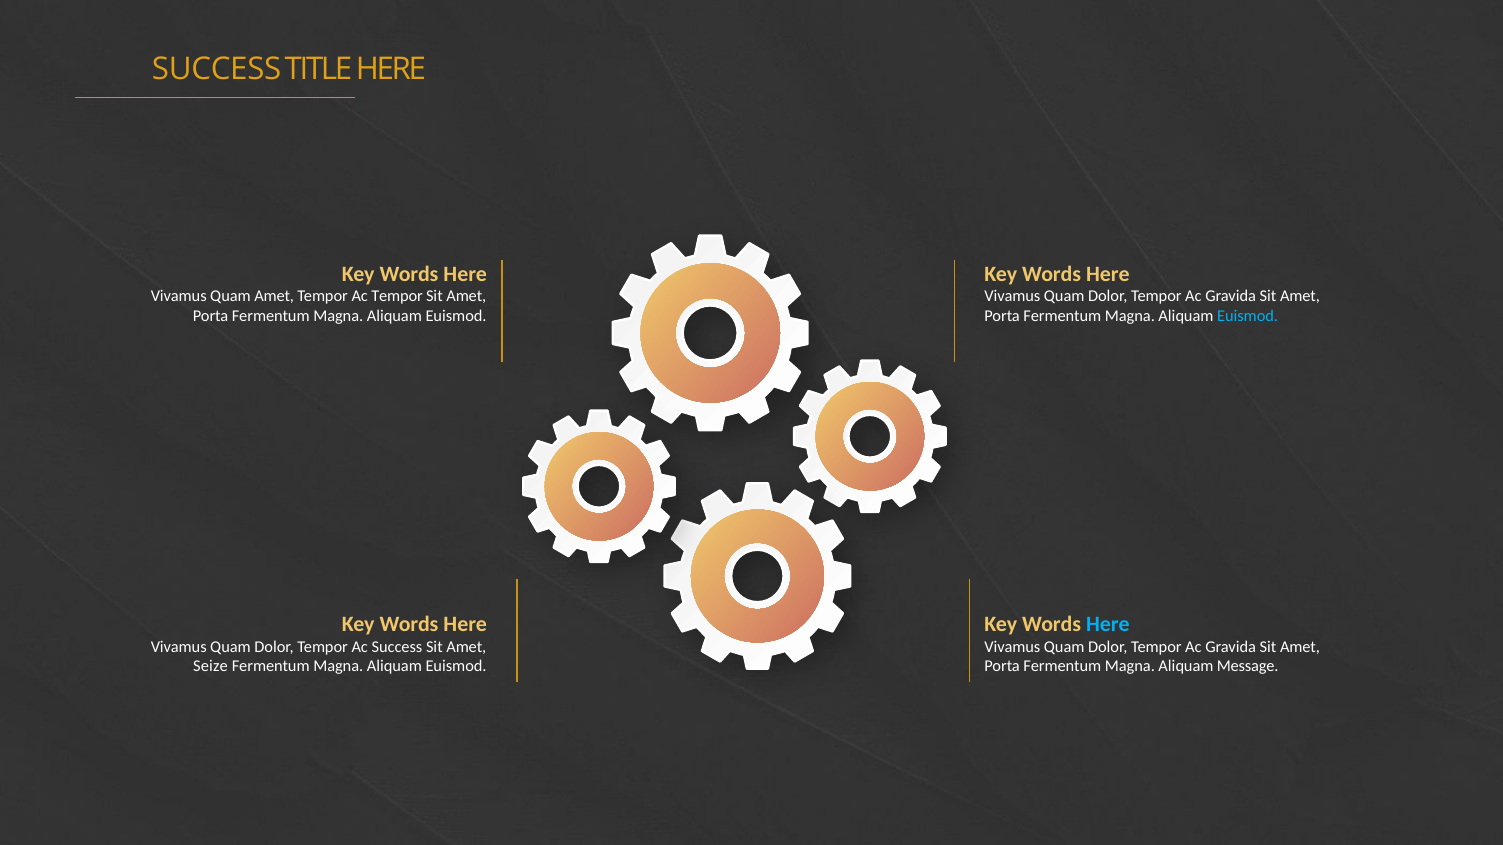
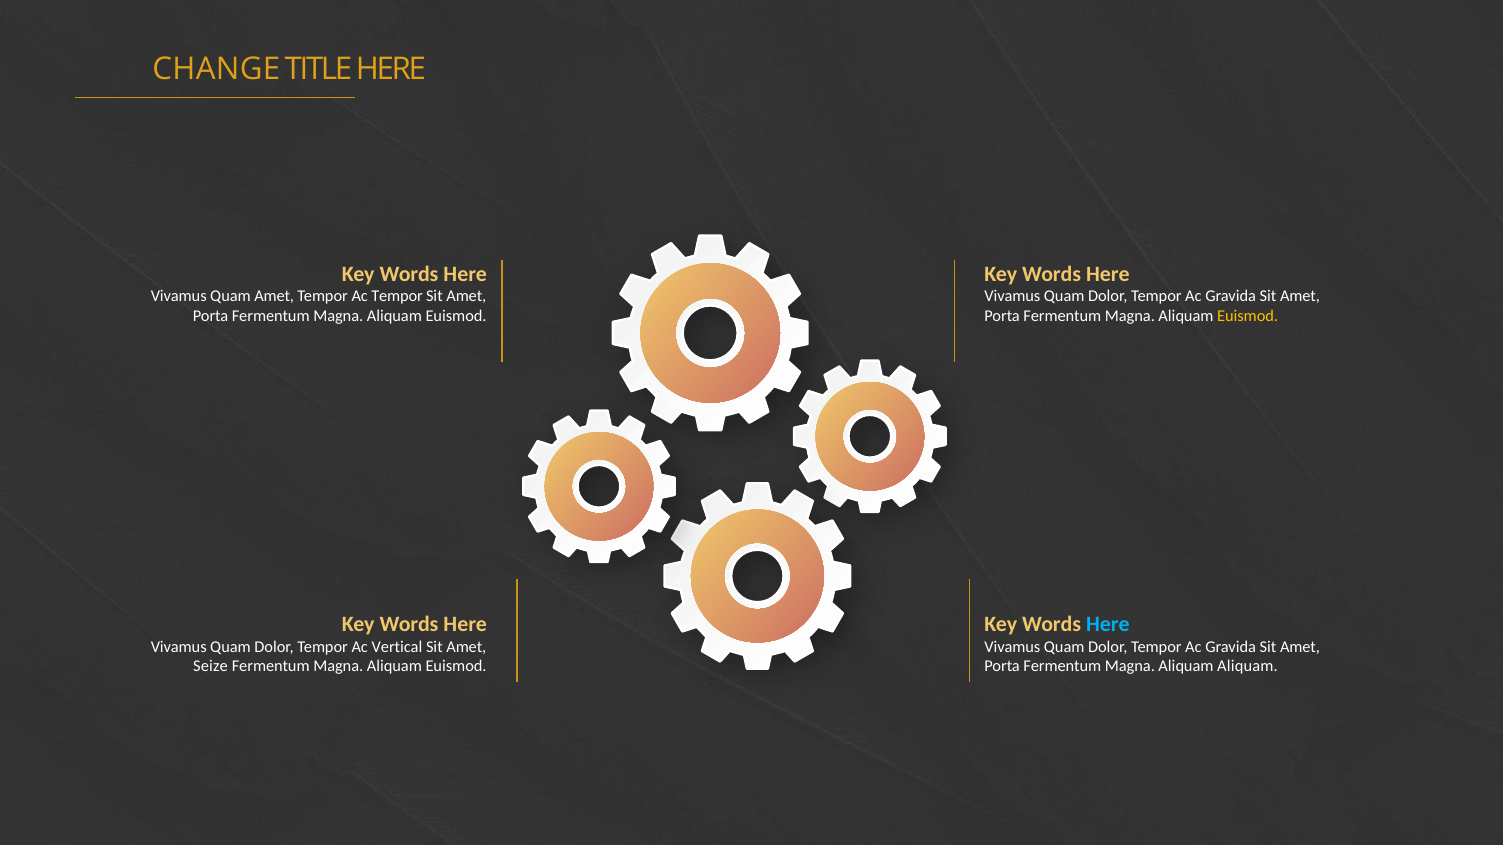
SUCCESS: SUCCESS -> CHANGE (216, 69)
Euismod colour: light blue -> yellow (1248, 316)
Ac Success: Success -> Vertical (397, 647)
Aliquam Message: Message -> Aliquam (1248, 667)
